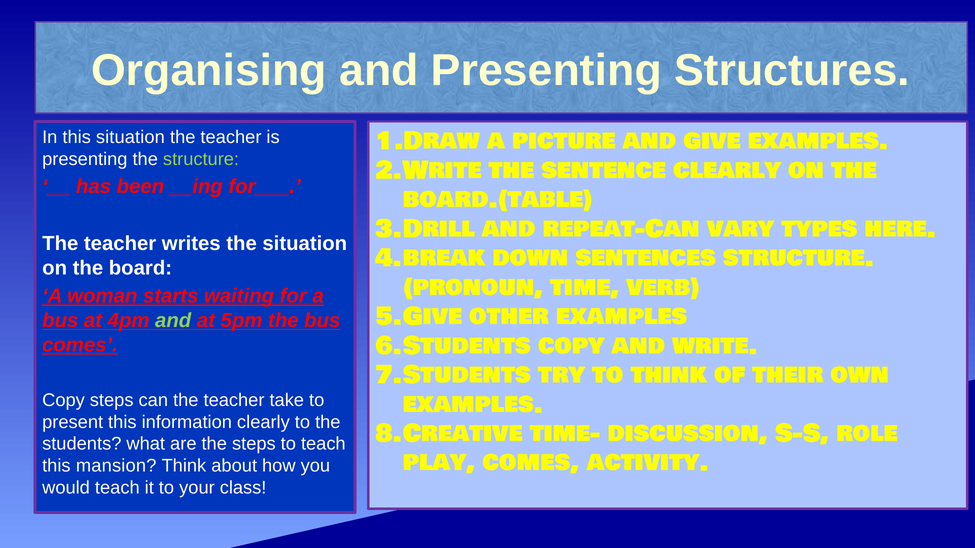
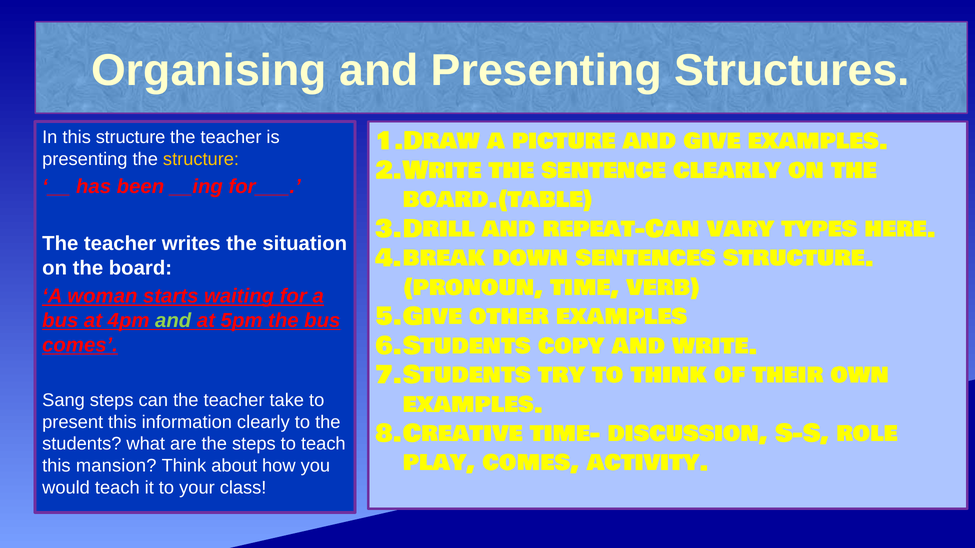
this situation: situation -> structure (131, 138)
structure colour: light green -> yellow (201, 159)
Copy: Copy -> Sang (64, 400)
